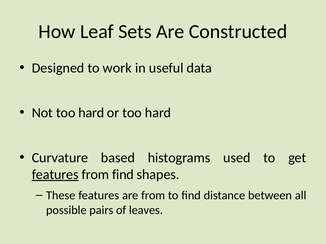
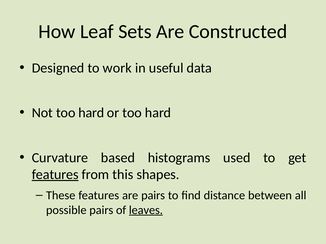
from find: find -> this (123, 175)
are from: from -> pairs (153, 196)
leaves underline: none -> present (146, 210)
